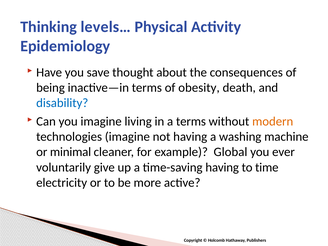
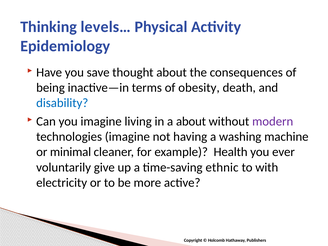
a terms: terms -> about (191, 121)
modern colour: orange -> purple (273, 121)
Global: Global -> Health (231, 152)
time-saving having: having -> ethnic (222, 167)
time: time -> with (267, 167)
